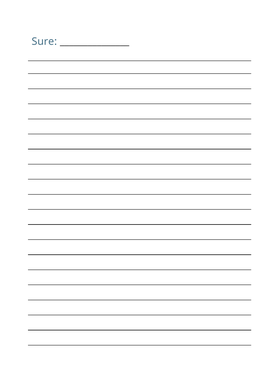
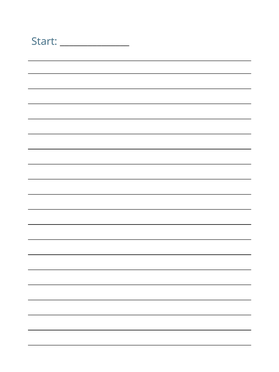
Sure: Sure -> Start (44, 42)
